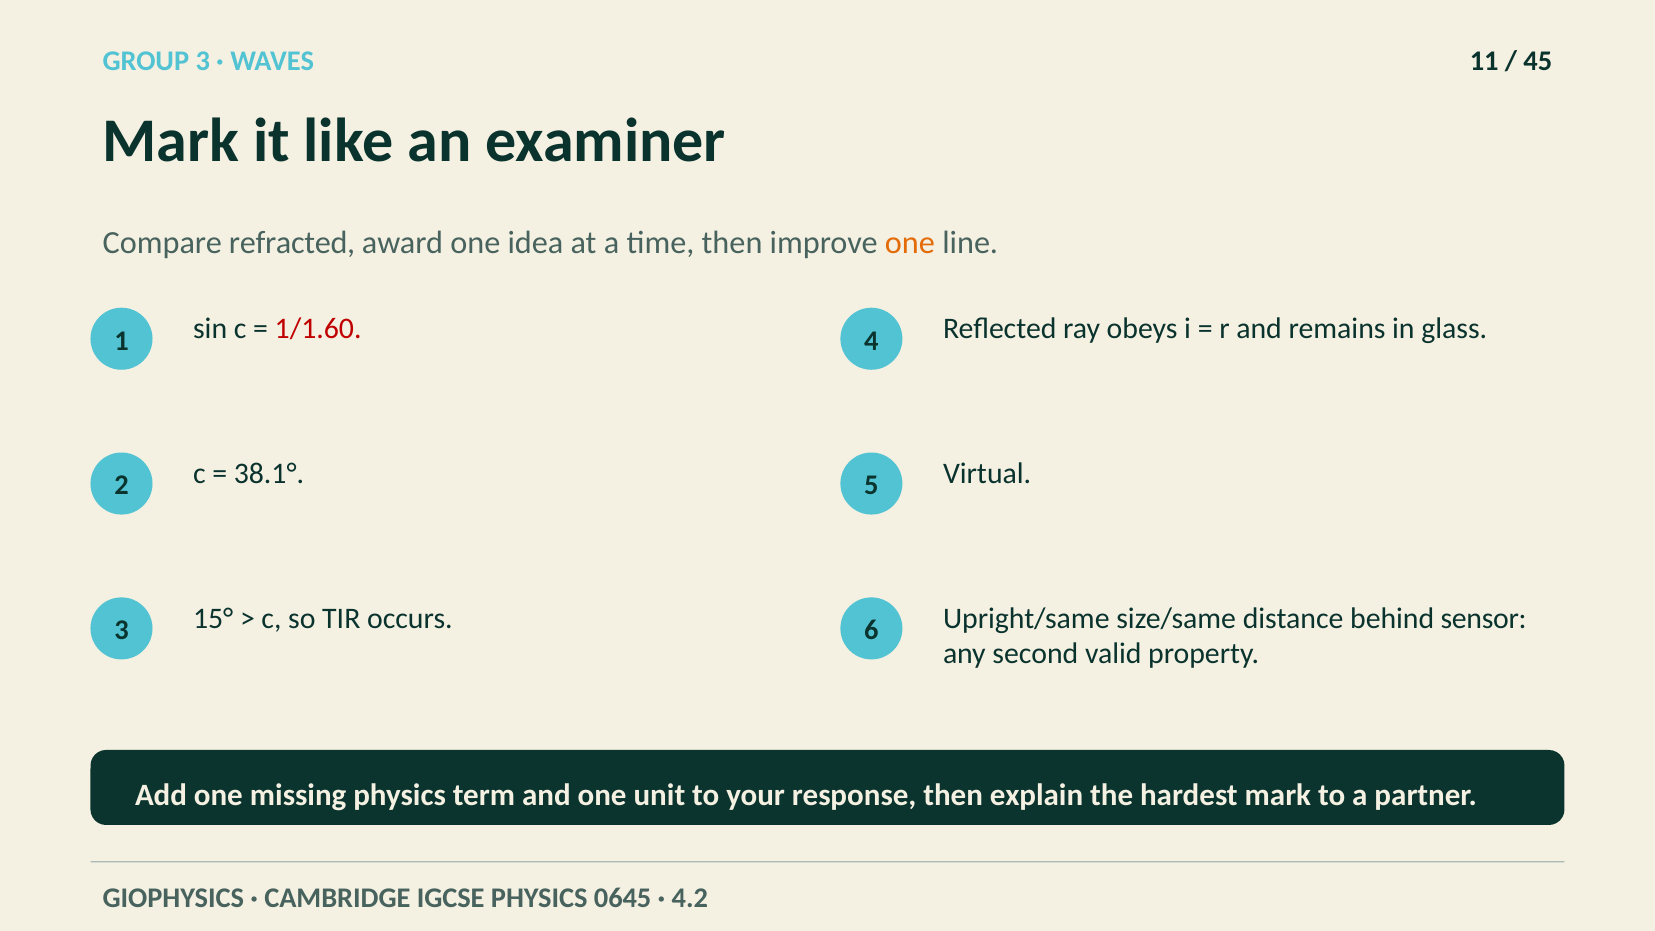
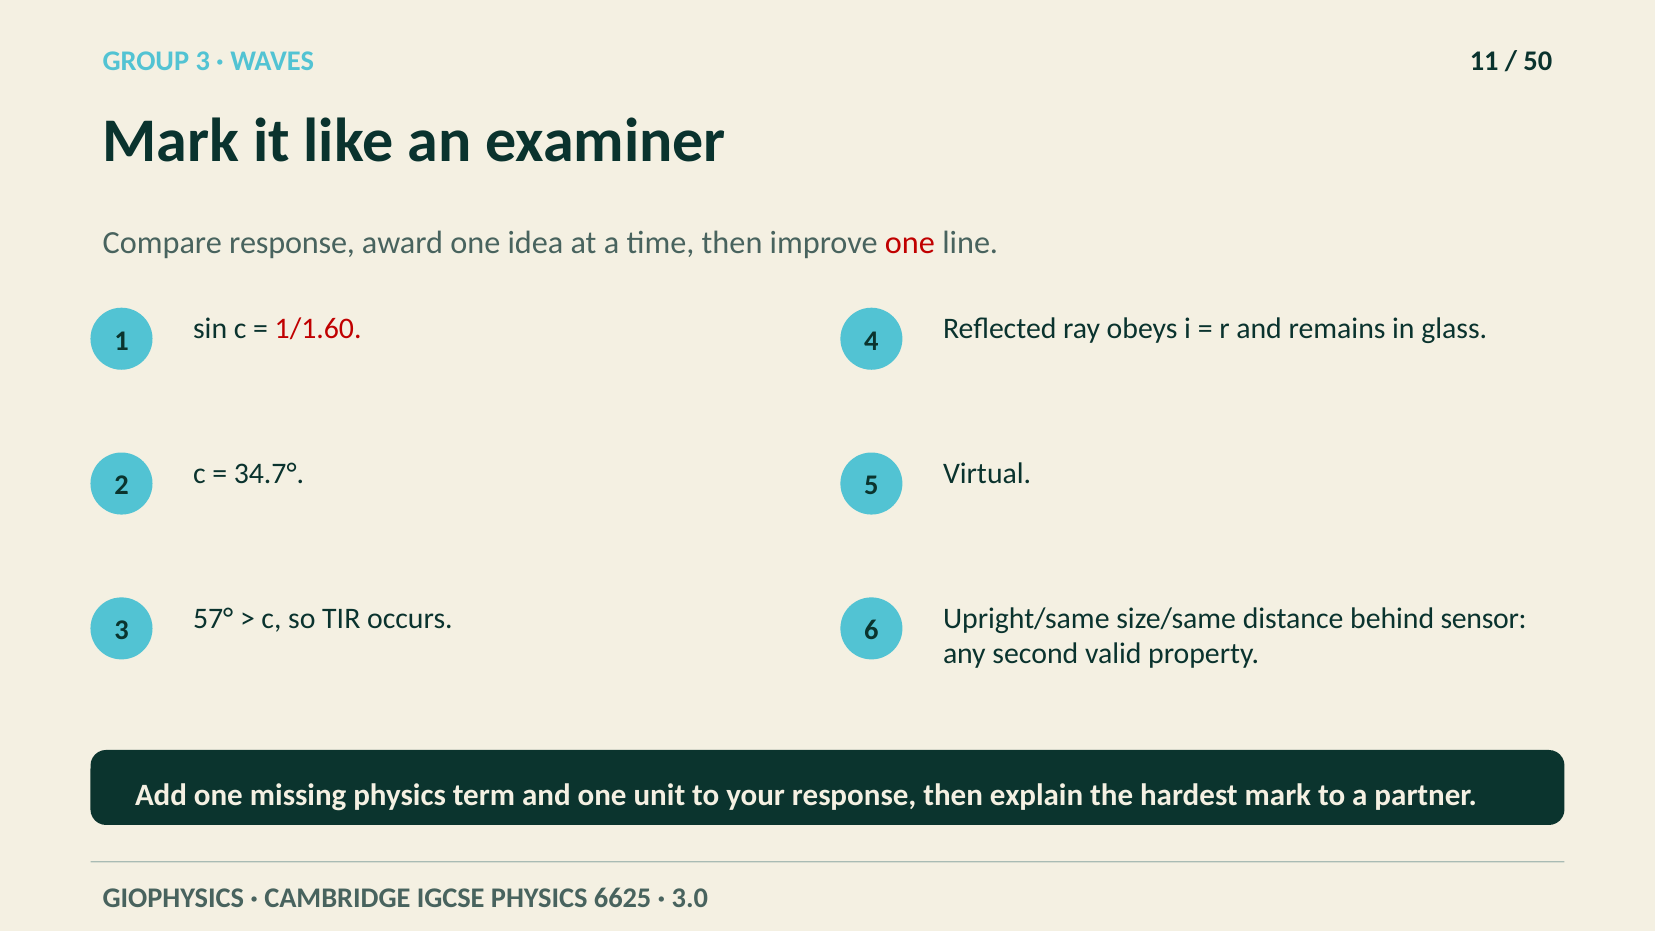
45: 45 -> 50 (1538, 61)
Compare refracted: refracted -> response (292, 242)
one colour: orange -> red (910, 242)
38.1°: 38.1° -> 34.7° (269, 473)
15°: 15° -> 57° (213, 618)
0645: 0645 -> 6625 (623, 898)
4.2: 4.2 -> 3.0 (690, 898)
